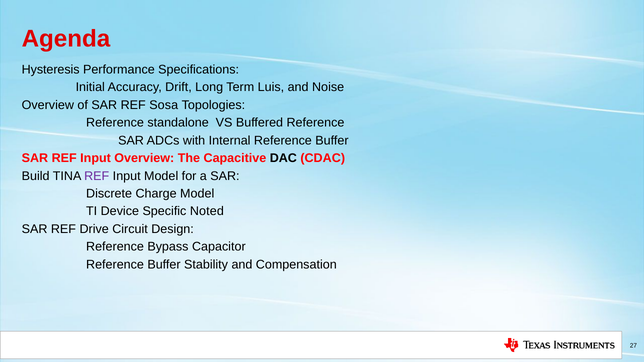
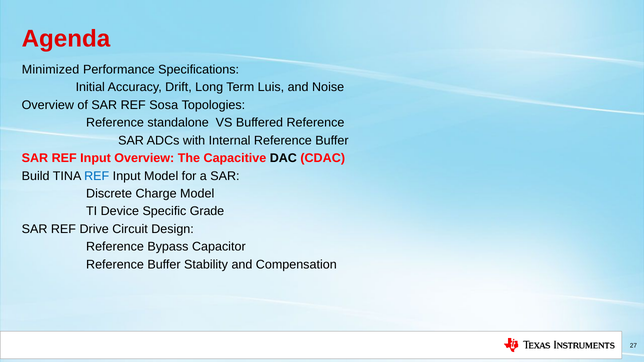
Hysteresis: Hysteresis -> Minimized (51, 70)
REF colour: purple -> blue (97, 176)
Noted: Noted -> Grade (207, 211)
